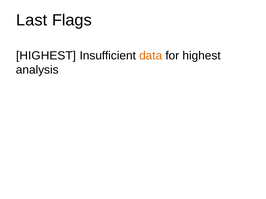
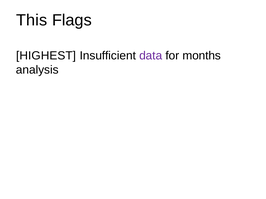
Last: Last -> This (32, 20)
data colour: orange -> purple (151, 56)
for highest: highest -> months (202, 56)
